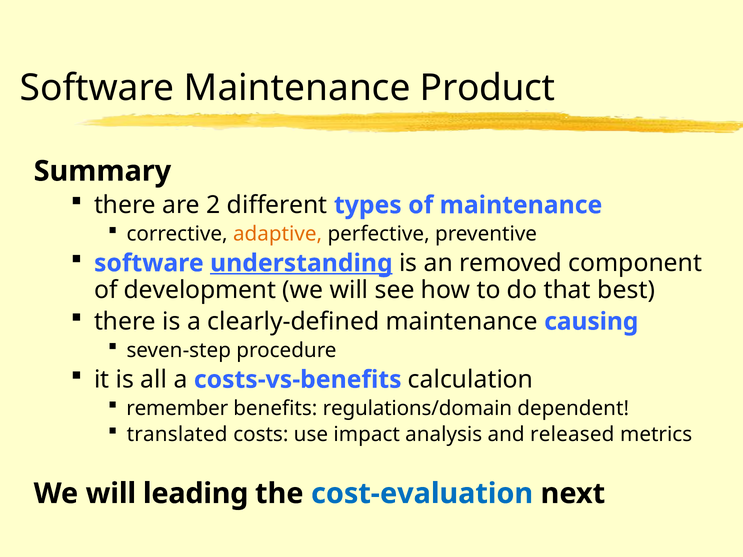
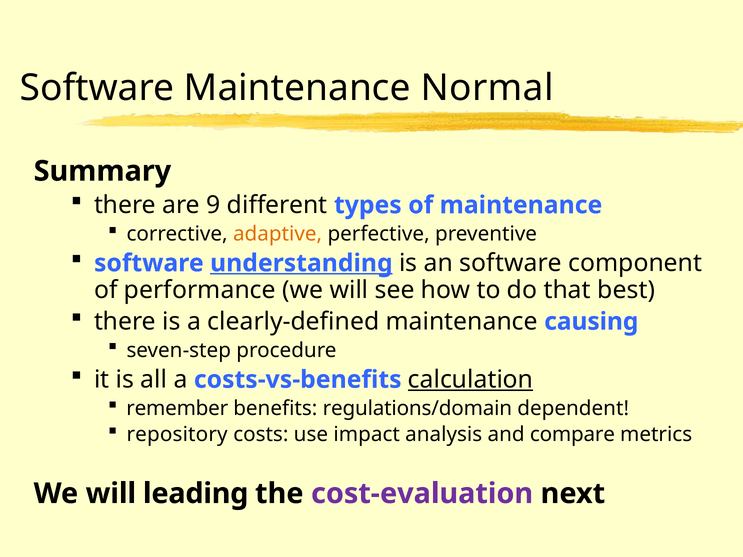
Product: Product -> Normal (487, 88)
2: 2 -> 9 (213, 205)
an removed: removed -> software (511, 263)
development: development -> performance (200, 290)
calculation underline: none -> present (471, 380)
translated: translated -> repository (177, 435)
released: released -> compare (572, 435)
cost-evaluation colour: blue -> purple (422, 494)
